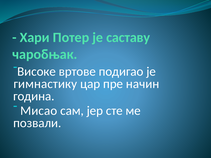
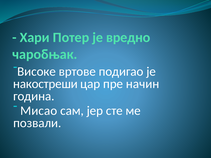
саставу: саставу -> вредно (128, 37)
гимнастику: гимнастику -> накостреши (45, 84)
